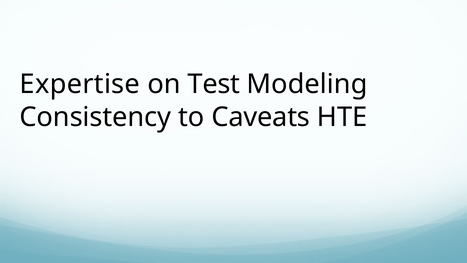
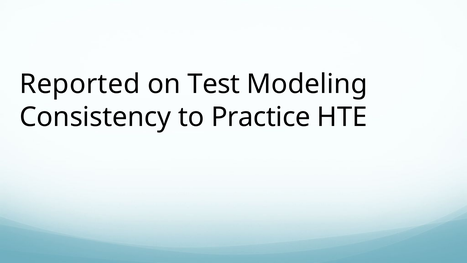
Expertise: Expertise -> Reported (80, 84)
Caveats: Caveats -> Practice (261, 117)
